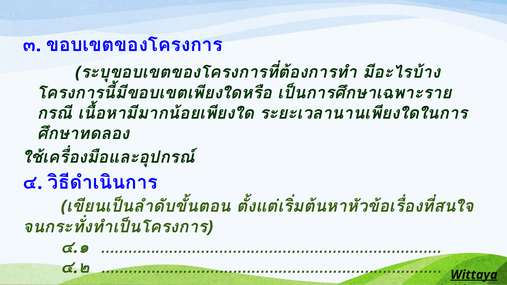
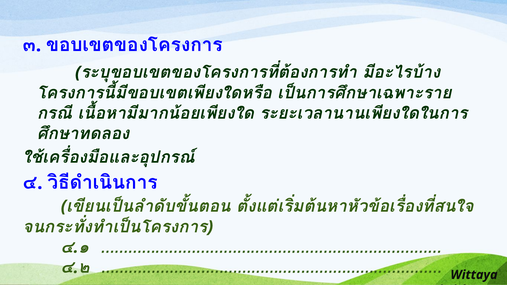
Wittaya underline: present -> none (474, 275)
